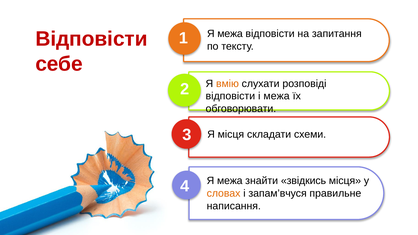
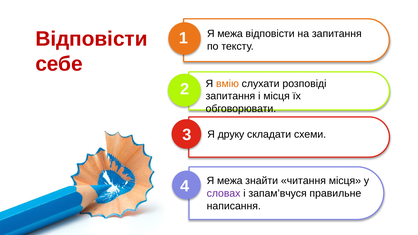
відповісти: відповісти -> запитання (230, 96)
і межа: межа -> місця (277, 96)
Я місця: місця -> друку (231, 134)
звідкись: звідкись -> читання (303, 181)
словах colour: orange -> purple (224, 194)
